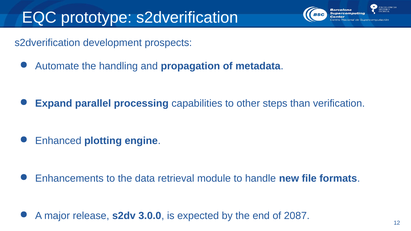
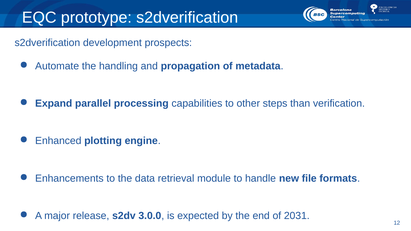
2087: 2087 -> 2031 (297, 216)
